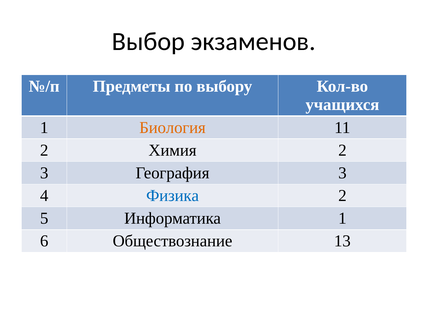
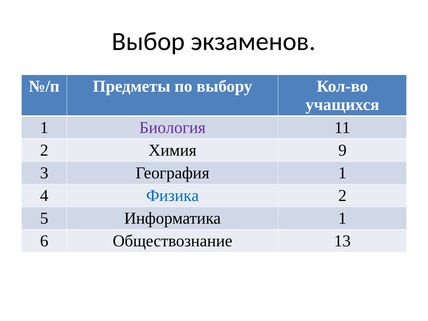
Биология colour: orange -> purple (172, 128)
Химия 2: 2 -> 9 (342, 150)
География 3: 3 -> 1 (342, 173)
